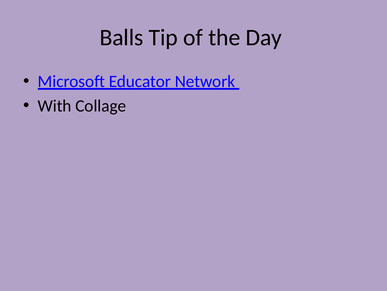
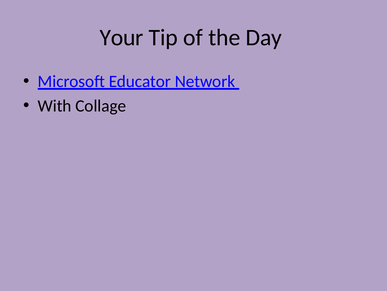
Balls: Balls -> Your (122, 37)
